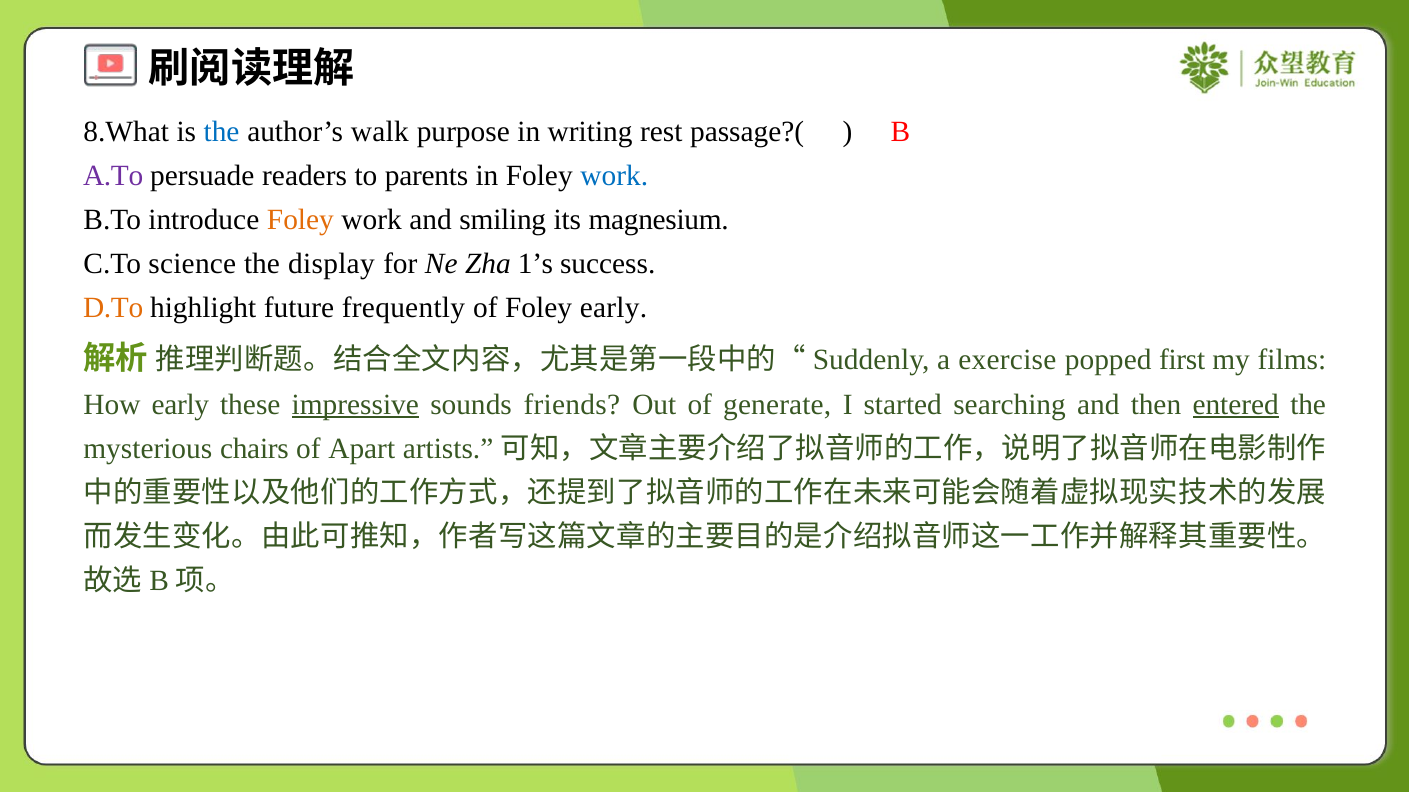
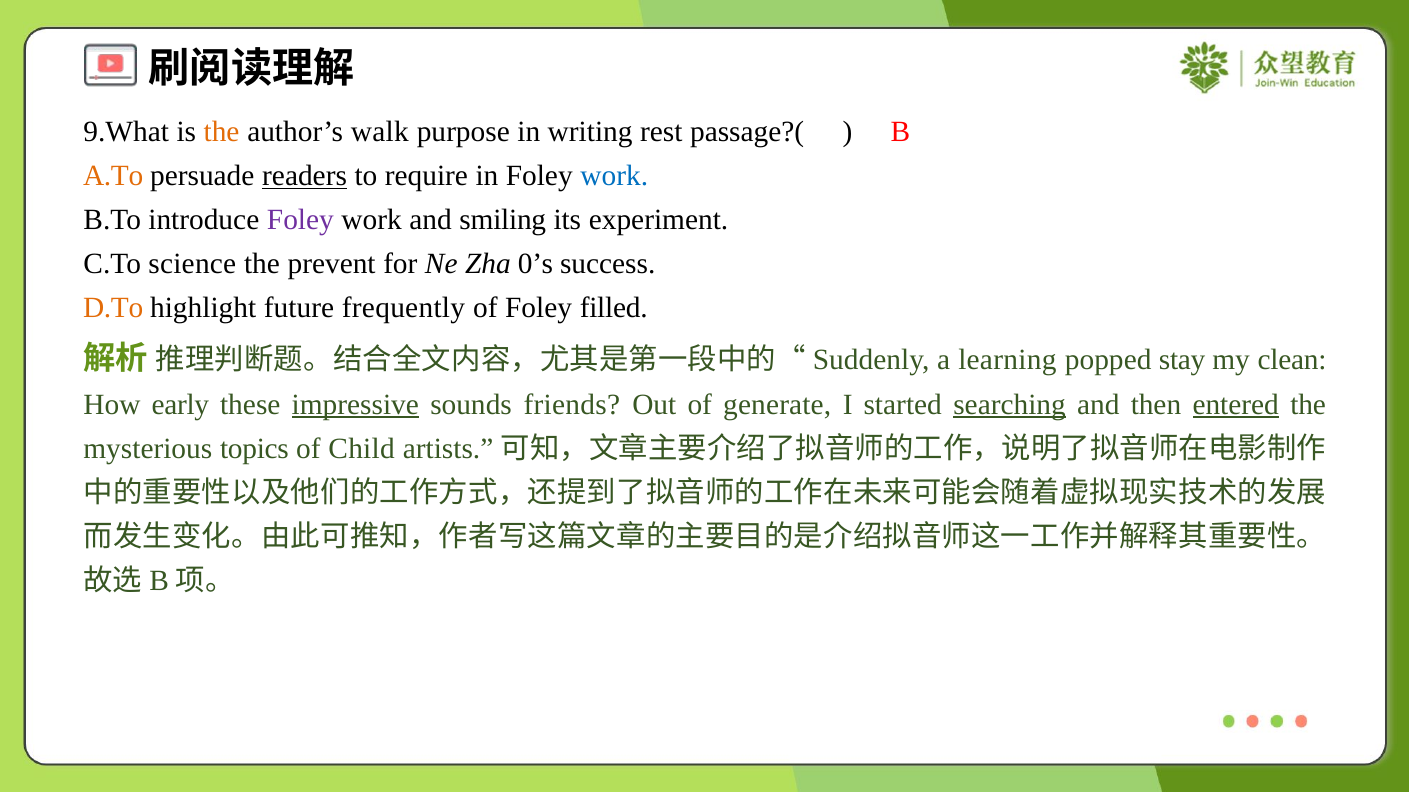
8.What: 8.What -> 9.What (126, 132)
the colour: blue -> orange (222, 132)
A.To colour: purple -> orange (113, 176)
readers underline: none -> present (305, 176)
parents: parents -> require (426, 176)
Foley colour: orange -> purple (300, 220)
magnesium: magnesium -> experiment (659, 220)
display: display -> prevent (332, 264)
1’s: 1’s -> 0’s (536, 264)
Foley early: early -> filled (614, 308)
exercise: exercise -> learning (1007, 360)
first: first -> stay (1182, 360)
films: films -> clean (1292, 360)
searching underline: none -> present (1010, 405)
chairs: chairs -> topics (254, 449)
Apart: Apart -> Child (362, 449)
